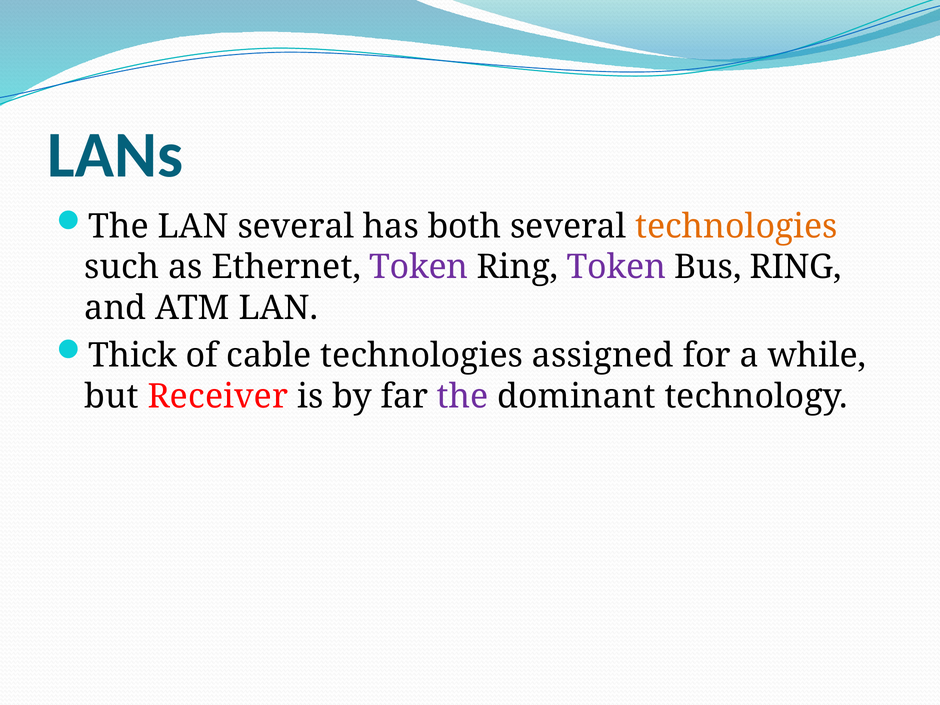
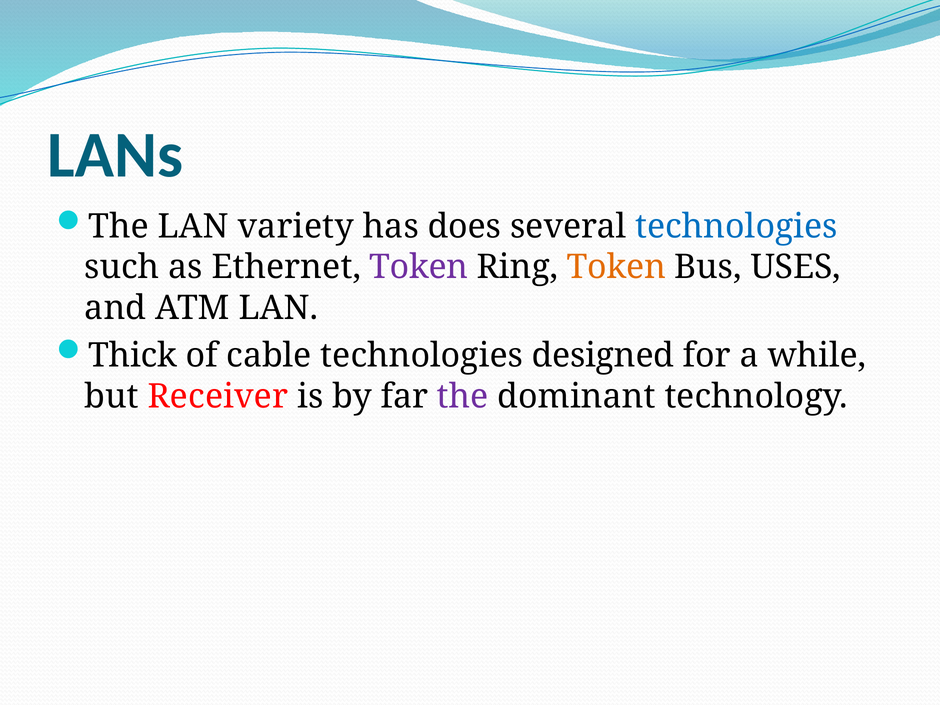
LAN several: several -> variety (296, 226)
both: both -> does (464, 226)
technologies colour: orange -> blue (736, 226)
Token colour: purple -> orange (616, 267)
Bus RING: RING -> USES (796, 267)
assigned: assigned -> designed (603, 356)
